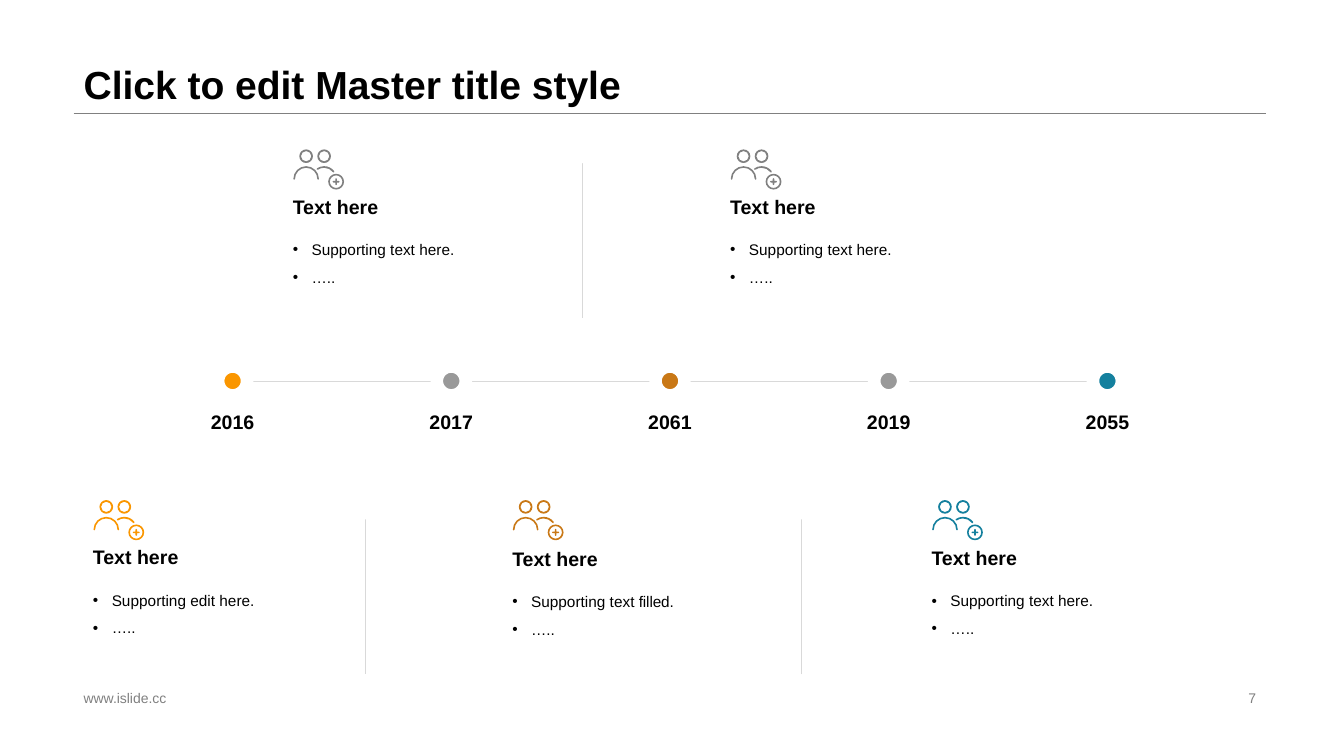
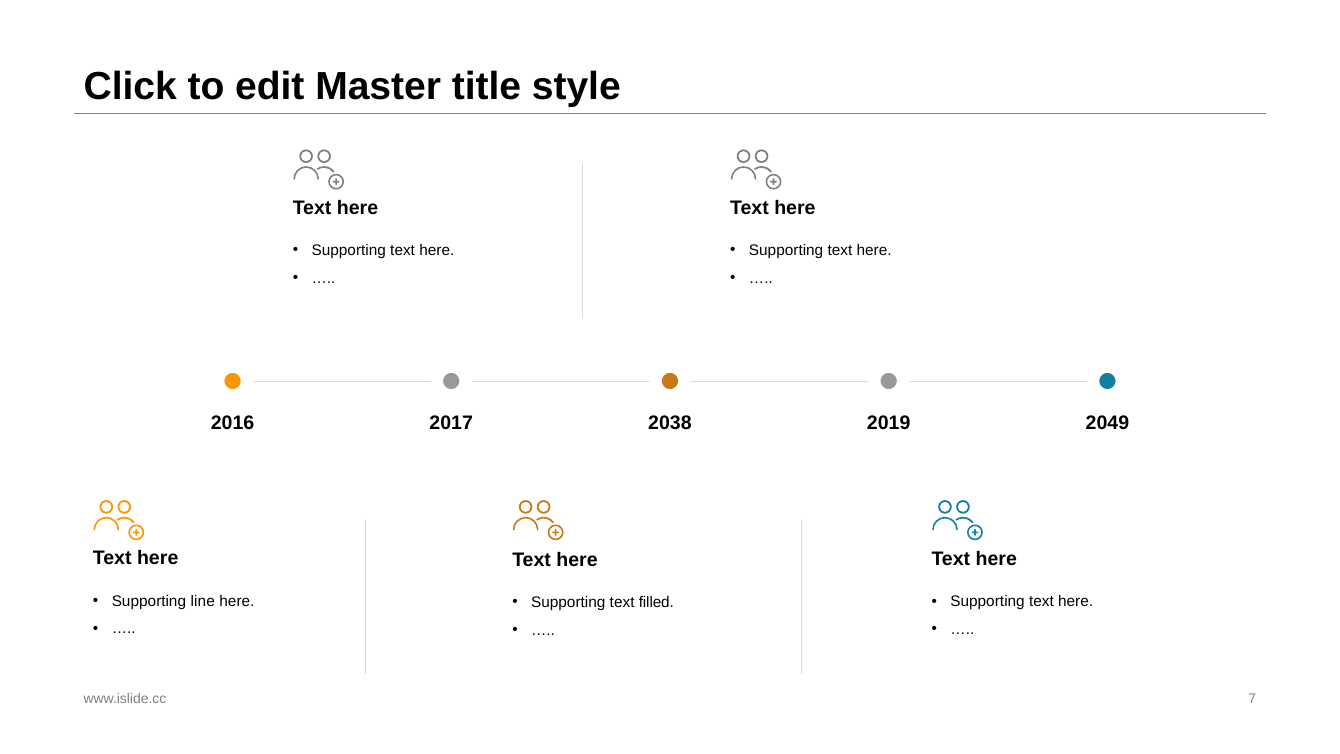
2061: 2061 -> 2038 (670, 423)
2055: 2055 -> 2049 (1107, 423)
Supporting edit: edit -> line (203, 601)
